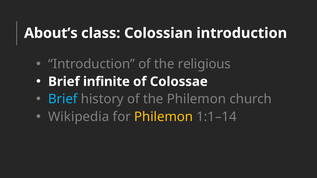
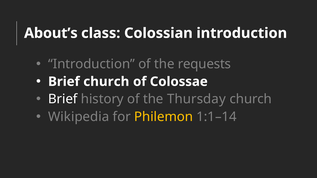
religious: religious -> requests (204, 64)
Brief infinite: infinite -> church (106, 82)
Brief colour: light blue -> white (63, 99)
the Philemon: Philemon -> Thursday (196, 99)
